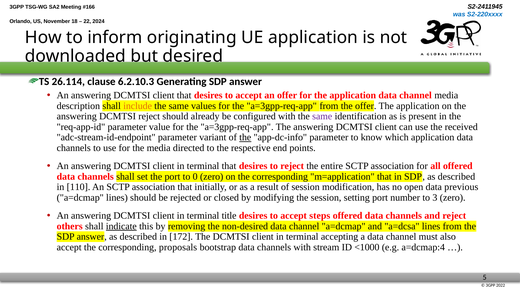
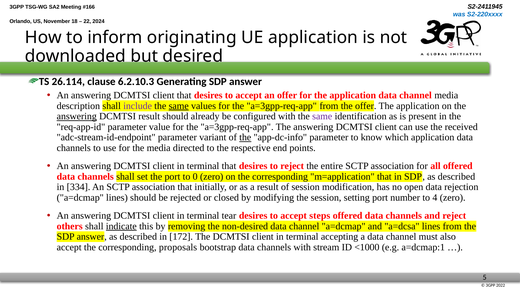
include colour: orange -> purple (138, 106)
same underline: none -> present (179, 106)
answering underline: none -> present (77, 117)
DCMTSI reject: reject -> result (149, 117)
110: 110 -> 334 (79, 187)
previous: previous -> rejection (461, 187)
3: 3 -> 4 (435, 198)
title: title -> tear (229, 216)
a=dcmap:4: a=dcmap:4 -> a=dcmap:1 (423, 248)
